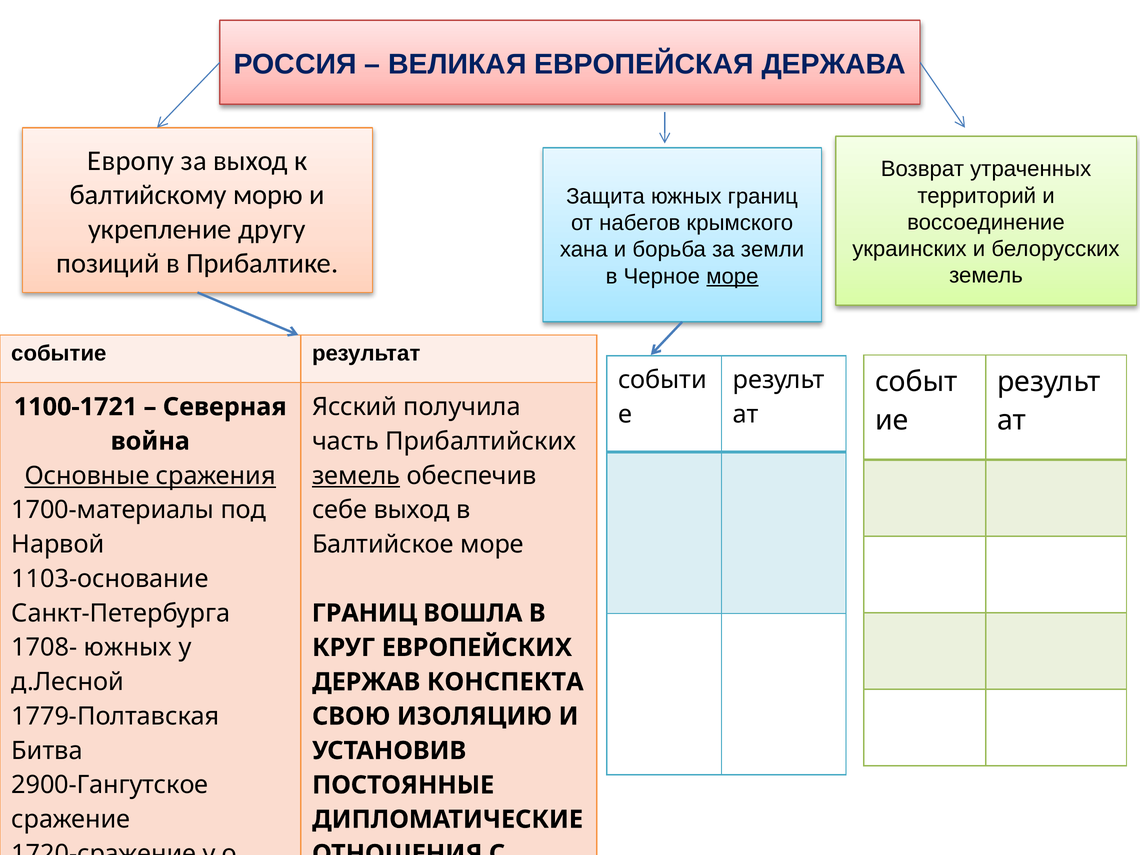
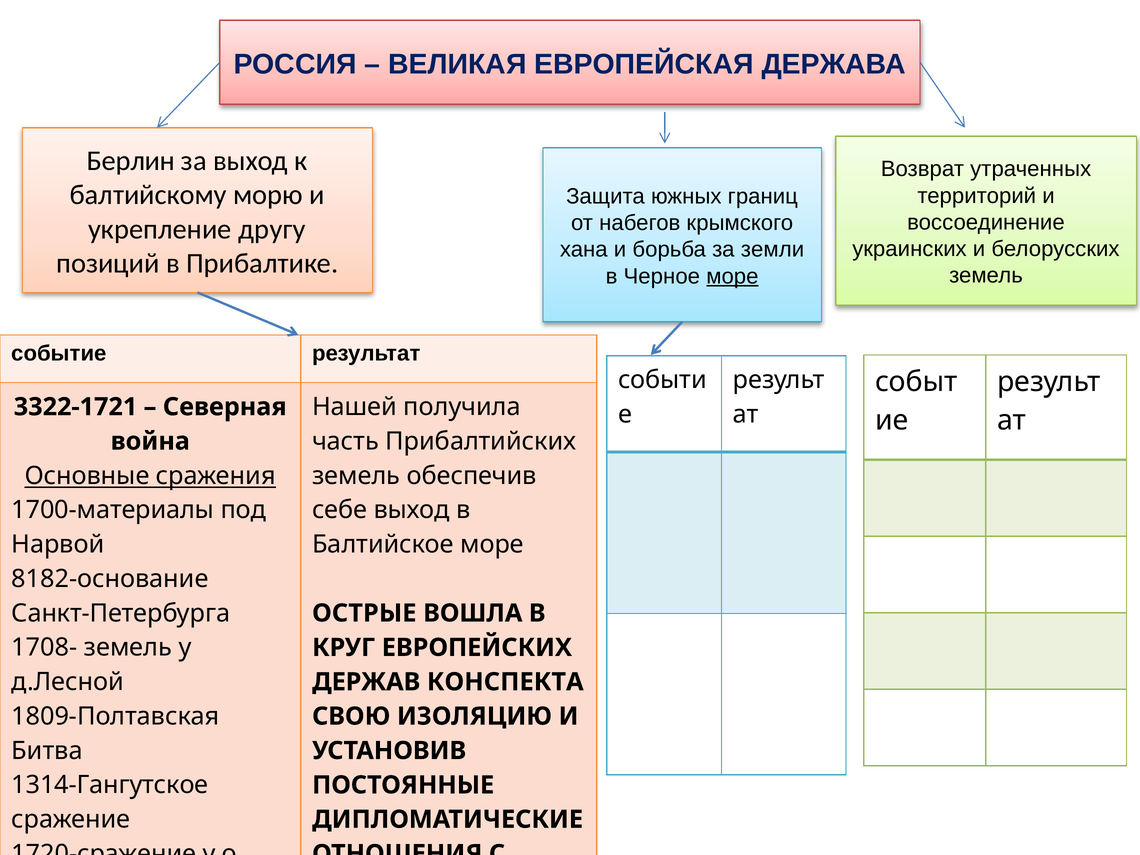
Европу: Европу -> Берлин (131, 161)
Ясский: Ясский -> Нашей (355, 407)
1100-1721: 1100-1721 -> 3322-1721 (76, 407)
земель underline: present -> none (356, 476)
1103-основание: 1103-основание -> 8182-основание (110, 579)
ГРАНИЦ: ГРАНИЦ -> ОСТРЫЕ (364, 613)
1708- южных: южных -> земель (128, 648)
1779-Полтавская: 1779-Полтавская -> 1809-Полтавская (115, 716)
2900-Гангутское: 2900-Гангутское -> 1314-Гангутское (110, 785)
